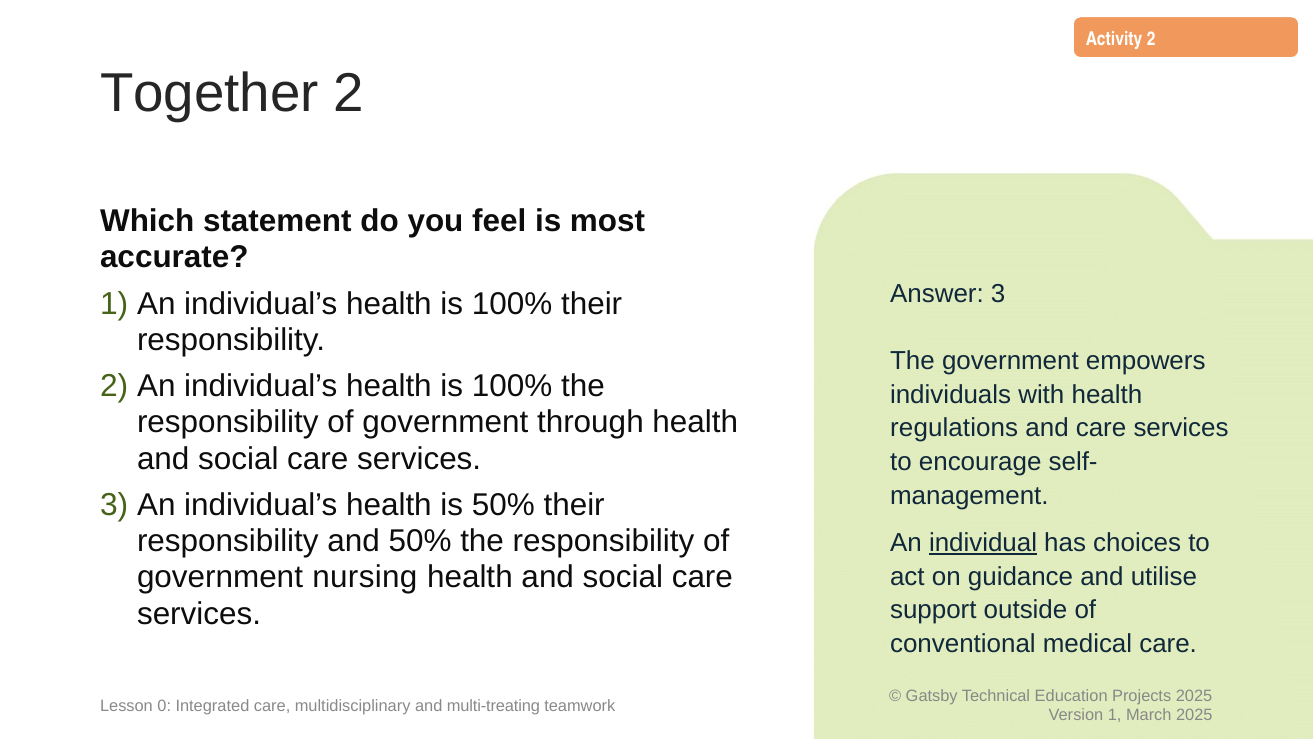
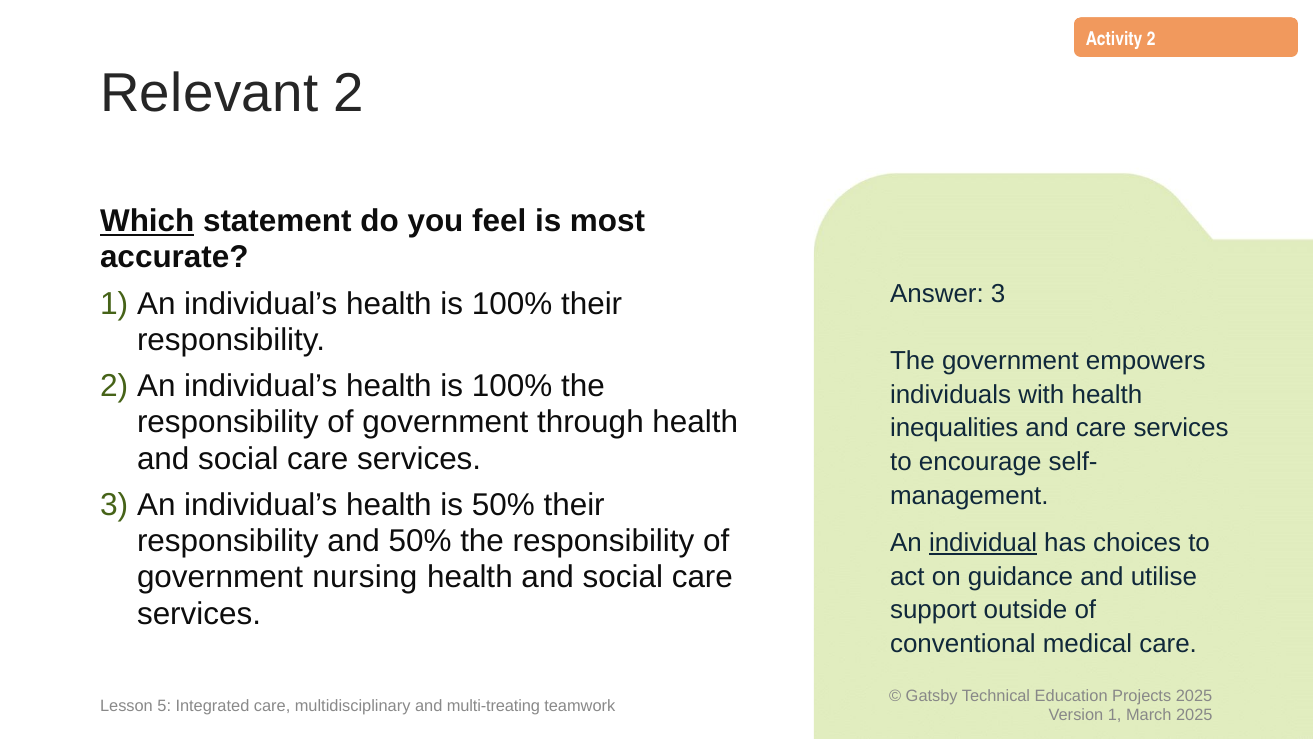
Together: Together -> Relevant (209, 94)
Which underline: none -> present (147, 221)
regulations: regulations -> inequalities (954, 428)
0: 0 -> 5 (164, 706)
